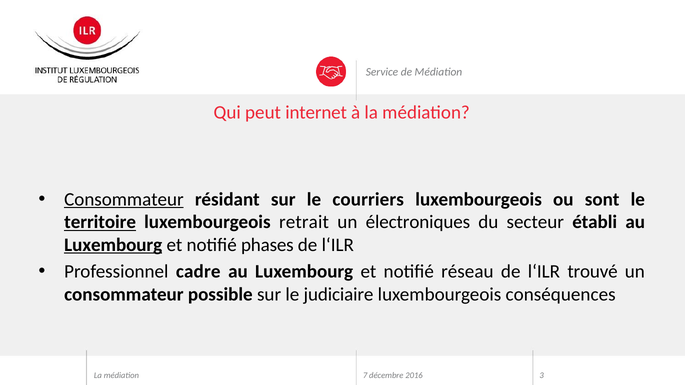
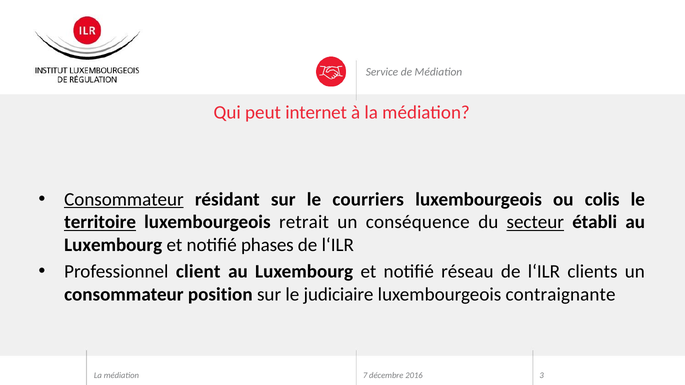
sont: sont -> colis (602, 199)
électroniques: électroniques -> conséquence (418, 222)
secteur underline: none -> present (535, 222)
Luxembourg underline: present -> none (113, 245)
cadre: cadre -> client (198, 272)
trouvé: trouvé -> clients (592, 272)
possible: possible -> position (220, 295)
conséquences: conséquences -> contraignante (561, 295)
